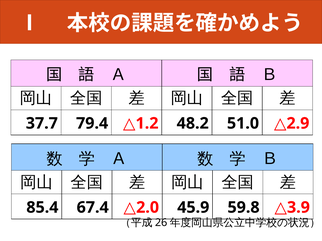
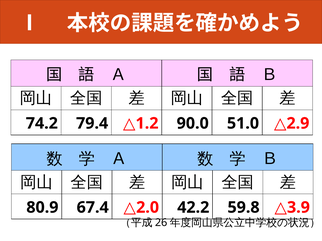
37.7: 37.7 -> 74.2 (42, 124)
48.2: 48.2 -> 90.0 (193, 124)
85.4: 85.4 -> 80.9 (42, 208)
45.9: 45.9 -> 42.2 (193, 208)
